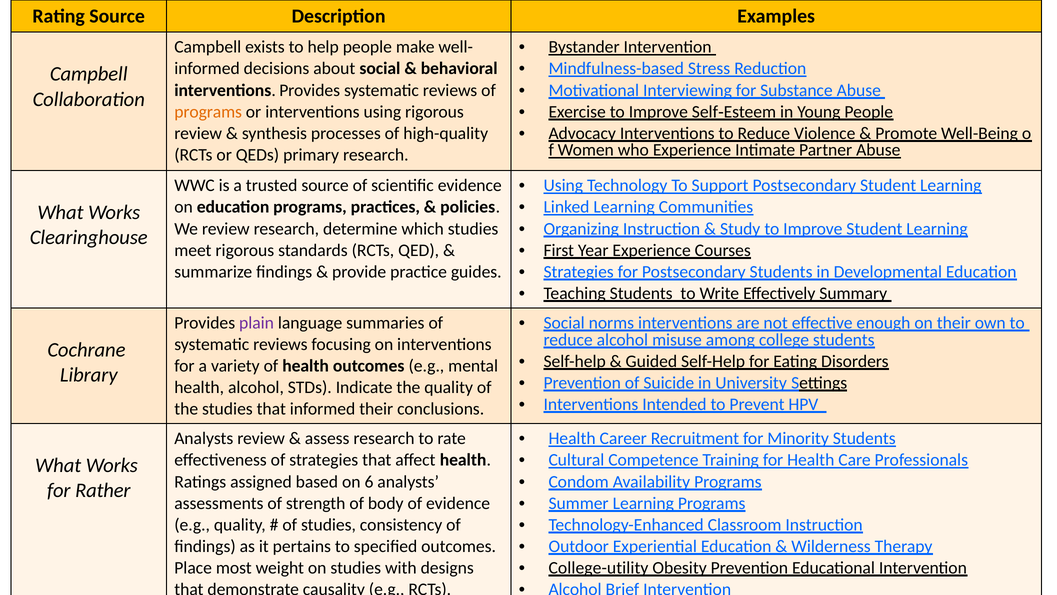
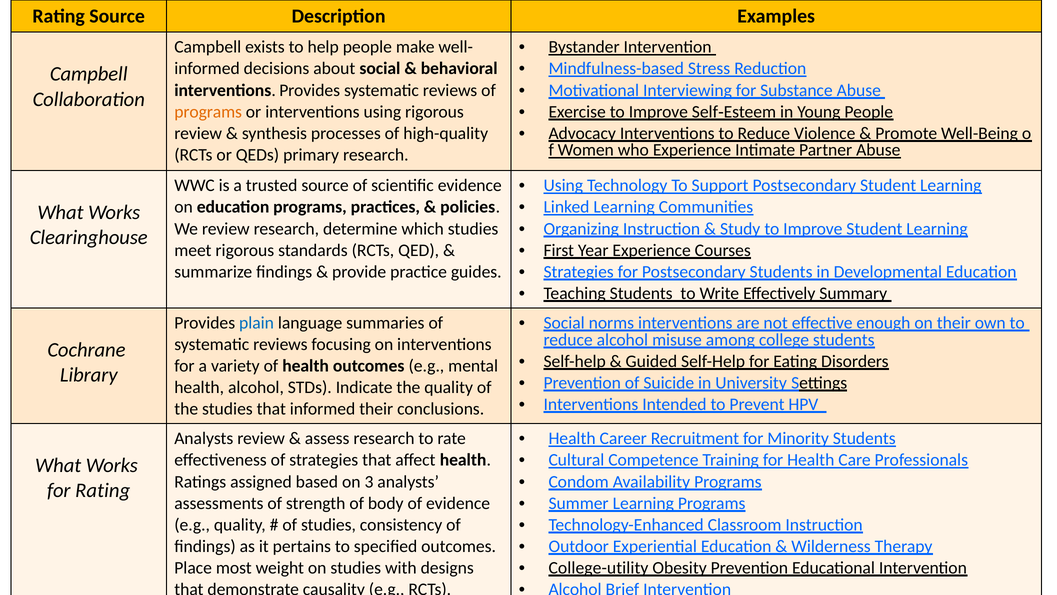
plain colour: purple -> blue (257, 323)
6: 6 -> 3 (369, 481)
for Rather: Rather -> Rating (103, 490)
